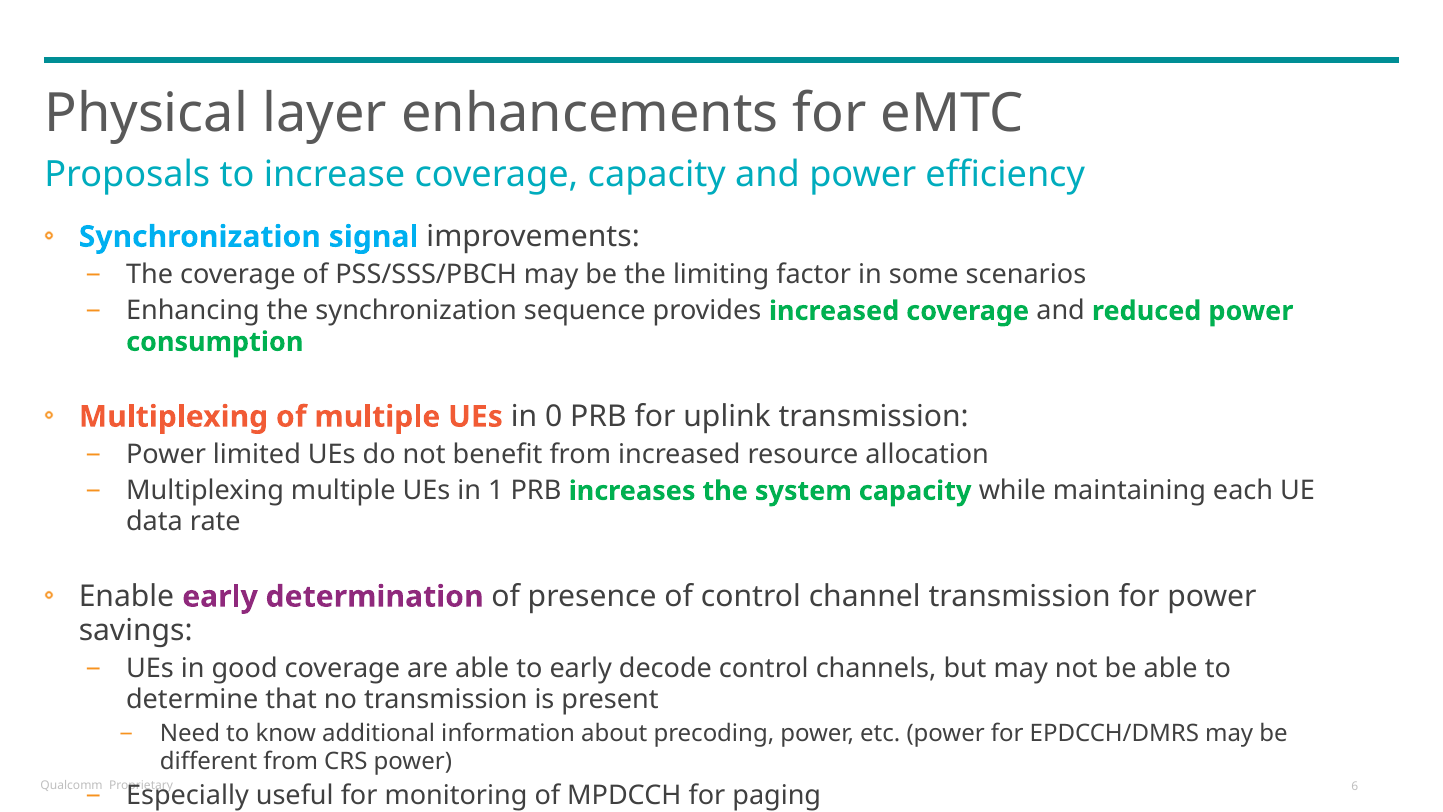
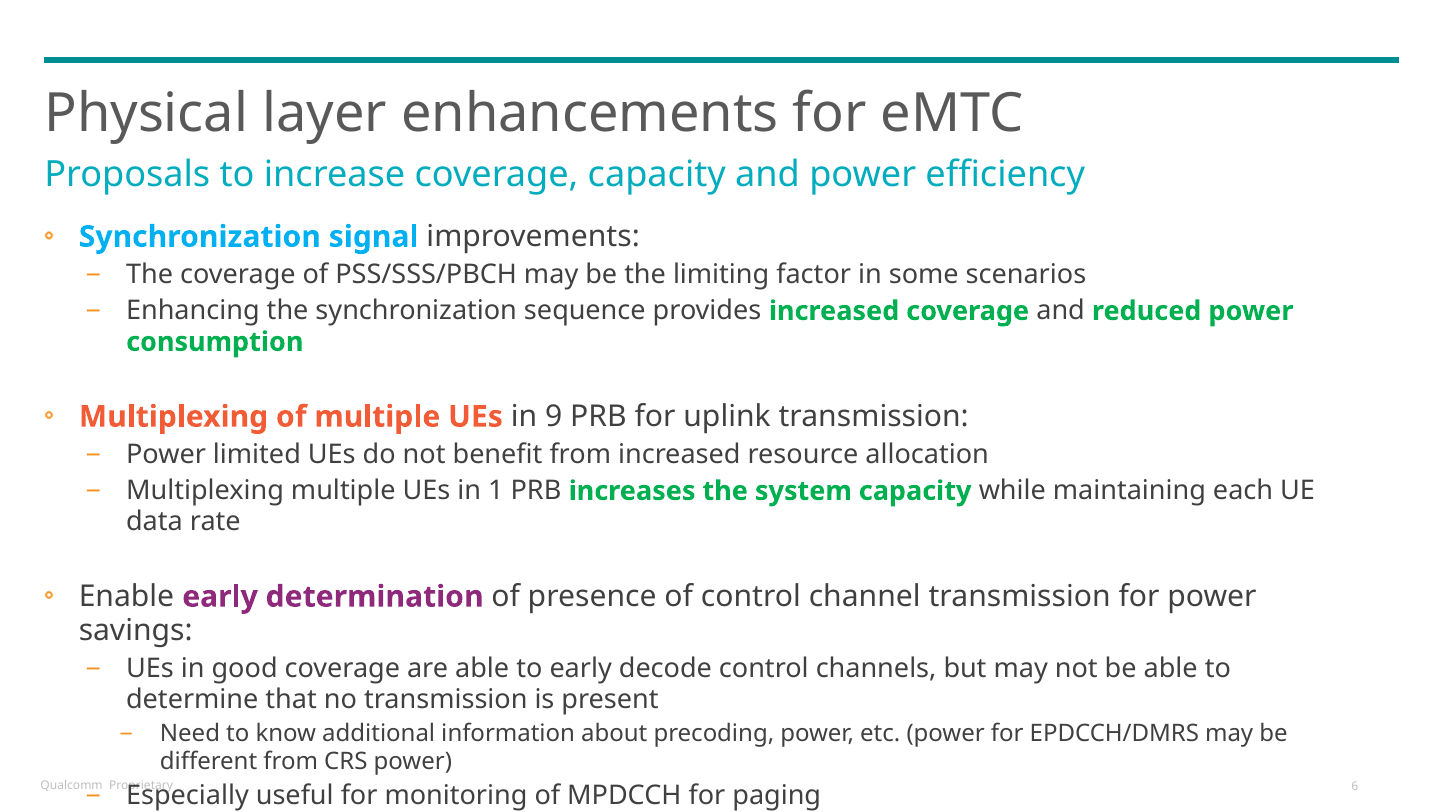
0: 0 -> 9 (554, 417)
